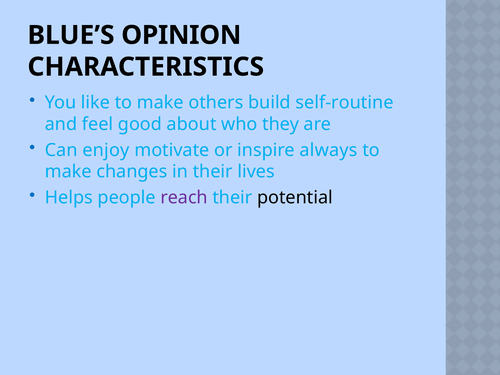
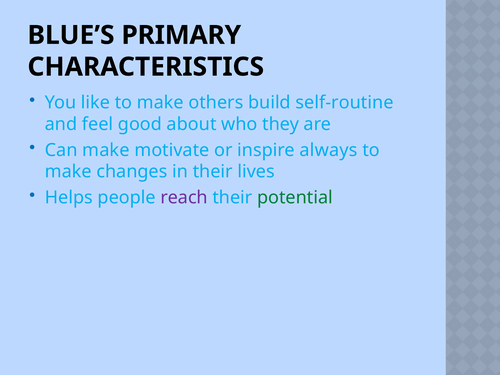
OPINION: OPINION -> PRIMARY (181, 35)
Can enjoy: enjoy -> make (106, 150)
potential colour: black -> green (295, 198)
